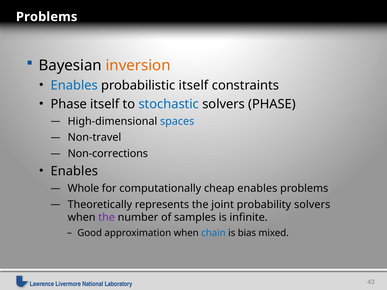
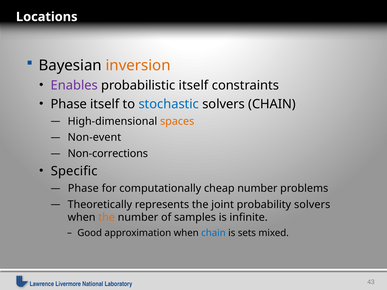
Problems: Problems -> Locations (47, 17)
Enables colour: blue -> purple (74, 85)
solvers PHASE: PHASE -> CHAIN (272, 104)
spaces colour: blue -> orange (177, 121)
Non-travel: Non-travel -> Non-event (94, 138)
Enables: Enables -> Specific (74, 171)
Whole: Whole -> Phase (83, 189)
cheap enables: enables -> number (257, 189)
the colour: purple -> orange (107, 218)
bias: bias -> sets (247, 233)
